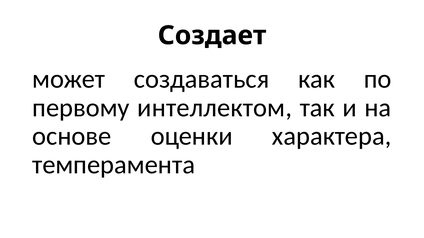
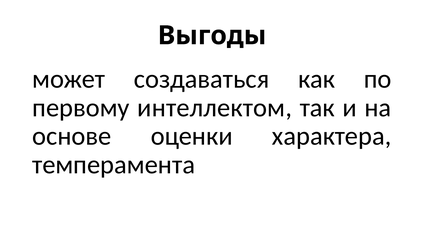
Создает: Создает -> Выгоды (212, 36)
